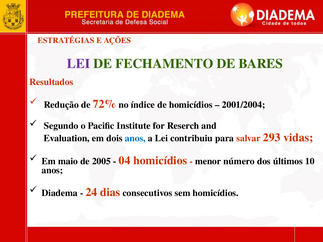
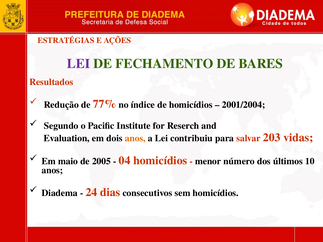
72%: 72% -> 77% (105, 104)
anos colour: blue -> orange (135, 138)
293: 293 -> 203 (272, 138)
